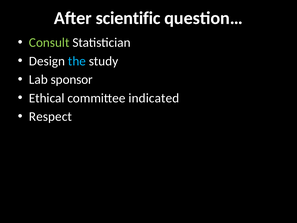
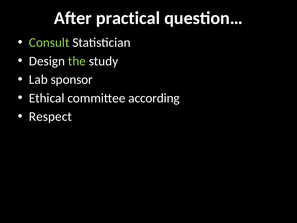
scientific: scientific -> practical (128, 18)
the colour: light blue -> light green (77, 61)
indicated: indicated -> according (154, 98)
